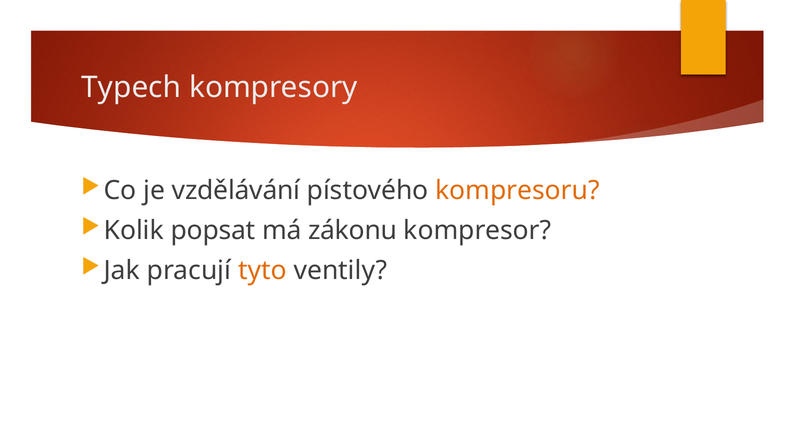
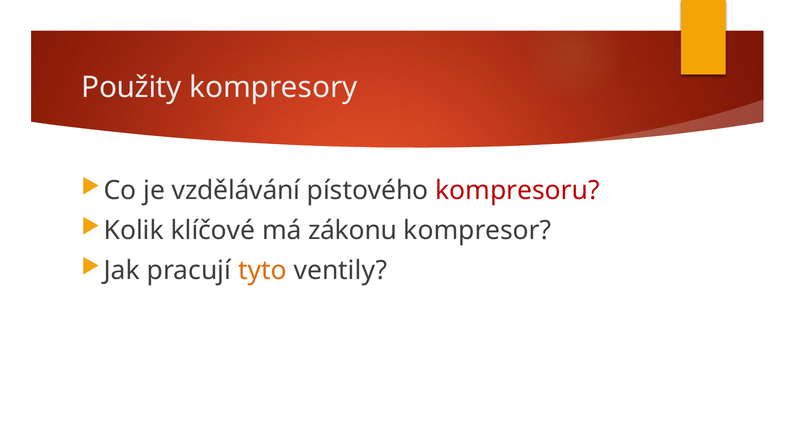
Typech: Typech -> Použity (131, 88)
kompresoru colour: orange -> red (517, 191)
popsat: popsat -> klíčové (213, 231)
